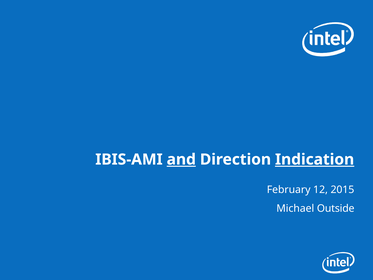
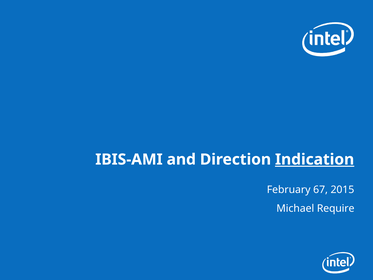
and underline: present -> none (181, 159)
12: 12 -> 67 (321, 190)
Outside: Outside -> Require (336, 208)
